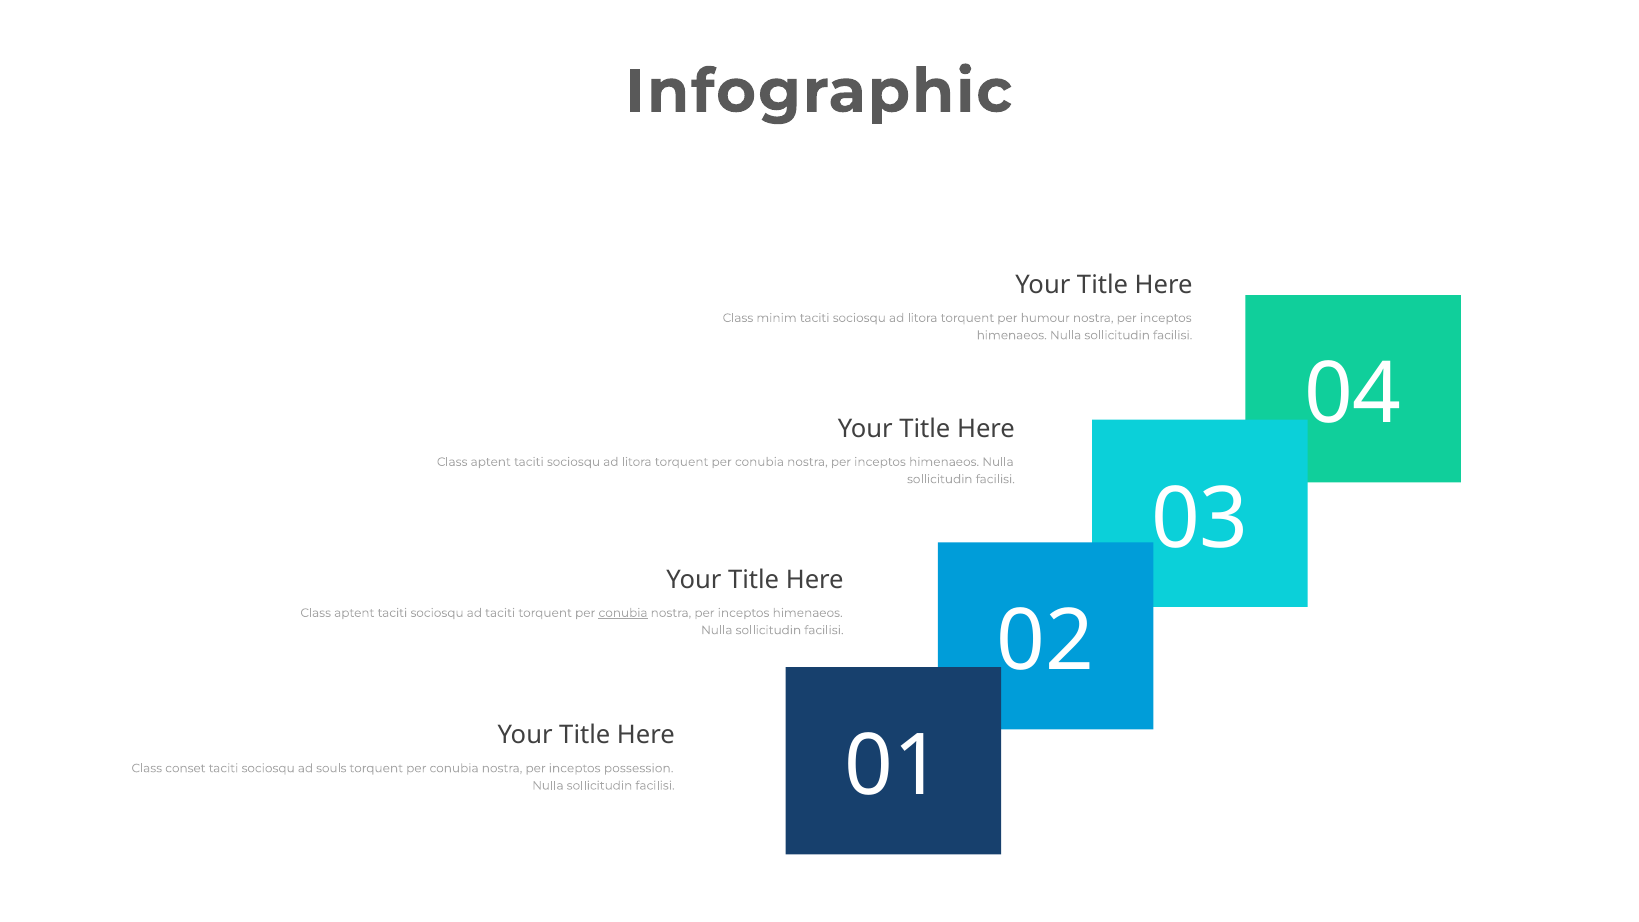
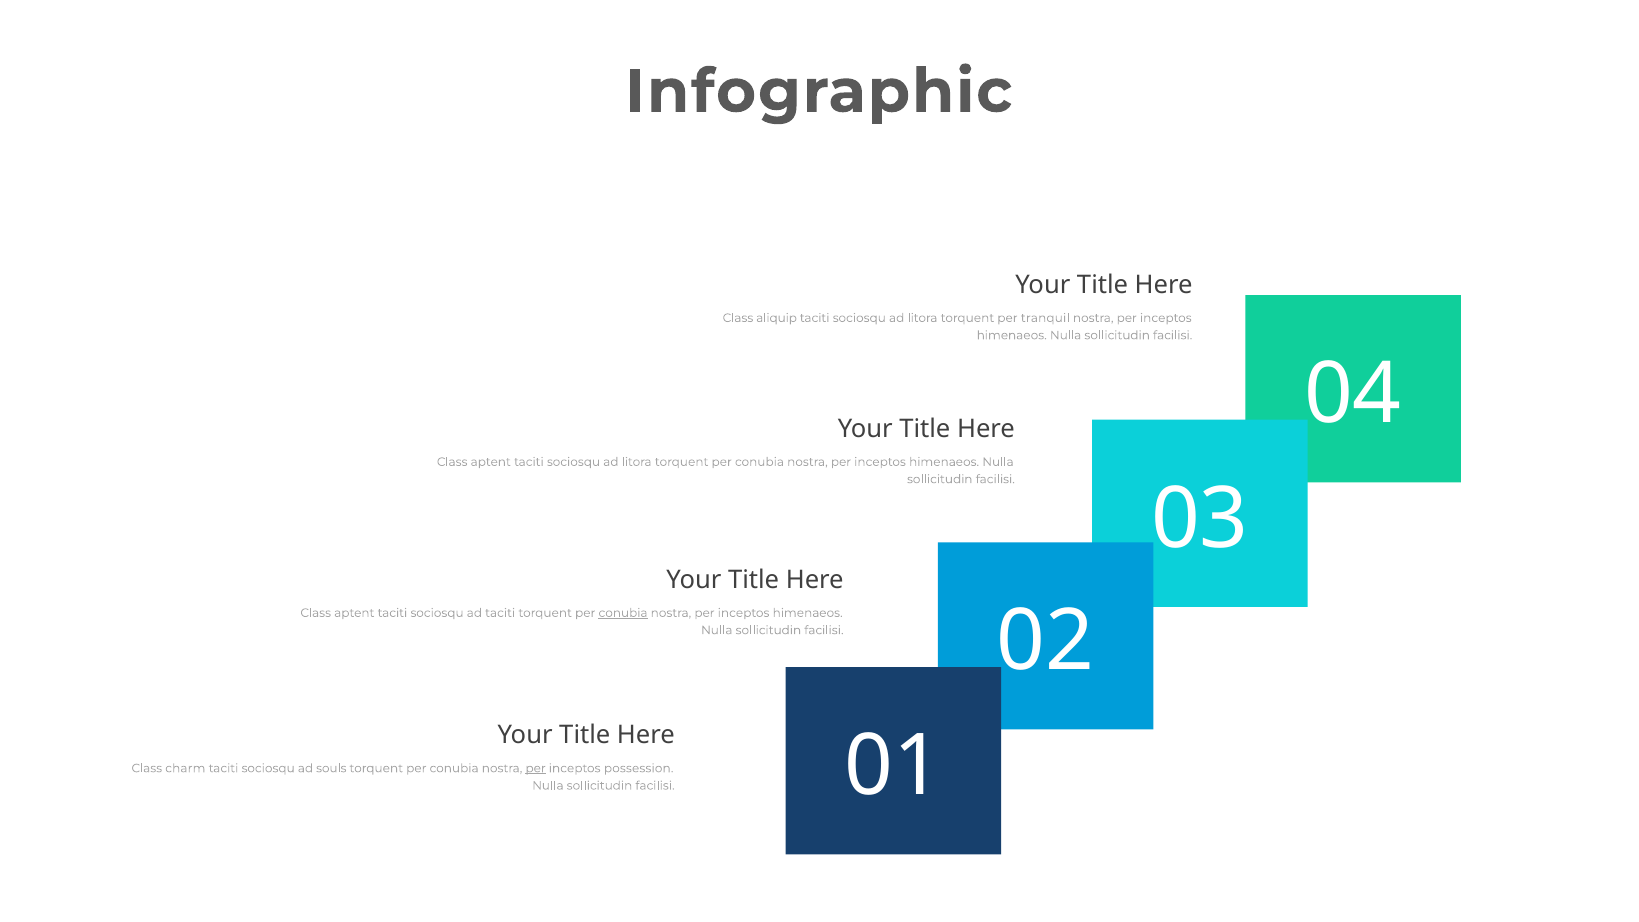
minim: minim -> aliquip (777, 318)
humour: humour -> tranquil (1045, 318)
conset: conset -> charm (185, 768)
per underline: none -> present (536, 768)
